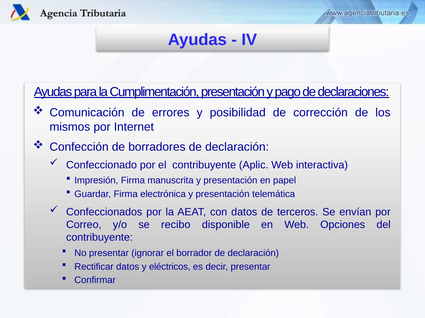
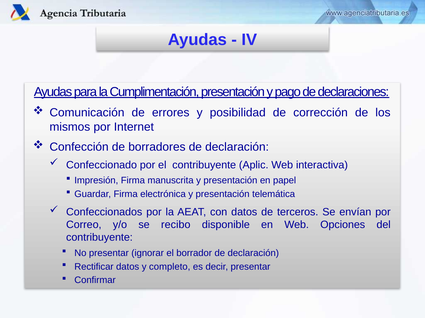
eléctricos: eléctricos -> completo (170, 267)
